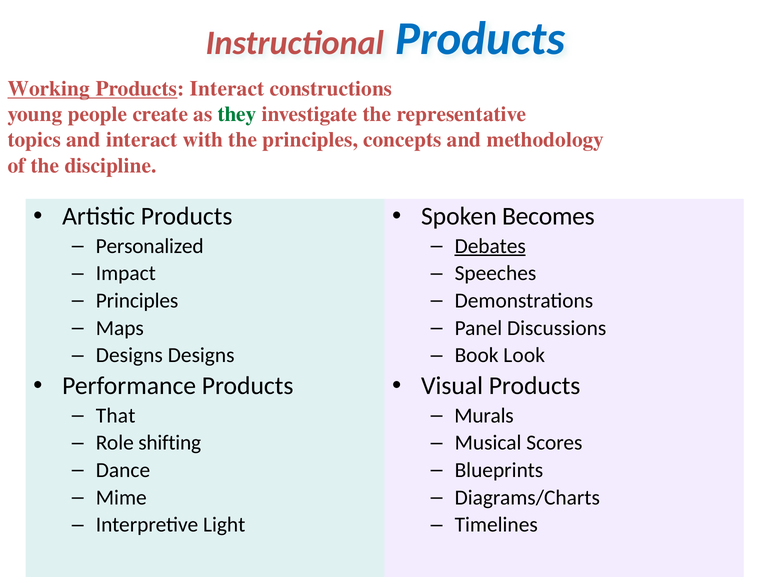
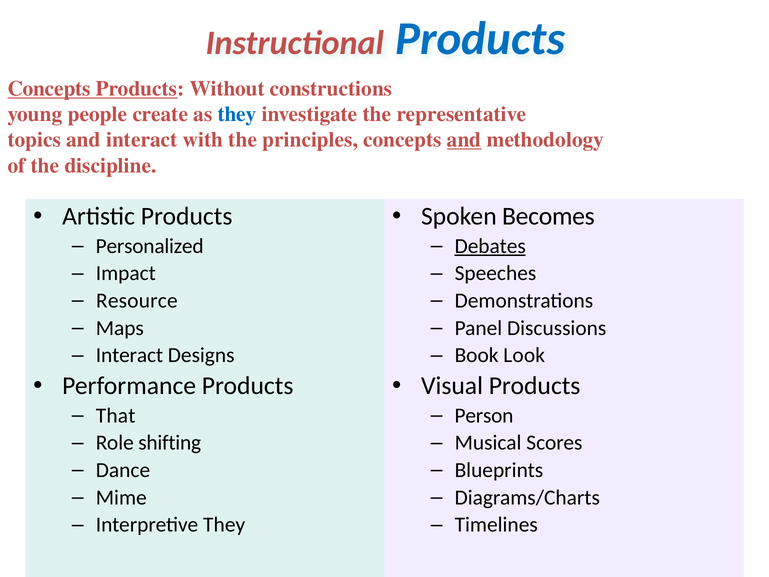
Working: Working -> Concepts (49, 89)
Products Interact: Interact -> Without (227, 89)
they colour: green -> blue (237, 114)
and underline: none -> present (464, 140)
Principles: Principles -> Resource (137, 301)
Designs: Designs -> Interact (129, 355)
Murals: Murals -> Person (484, 415)
Interpretive Light: Light -> They (224, 525)
